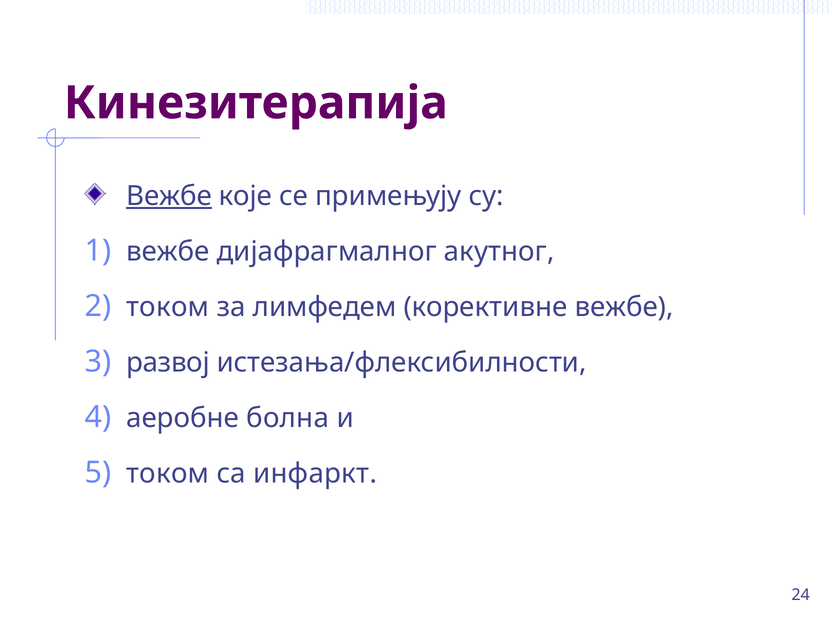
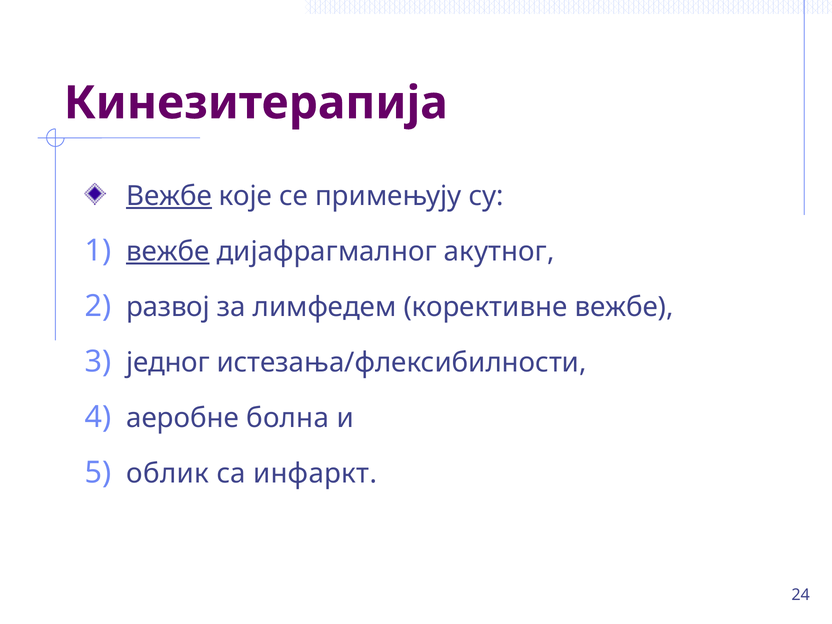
вежбе underline: none -> present (168, 252)
током: током -> развој (168, 307)
развој: развој -> једног (168, 362)
током: током -> облик (168, 473)
